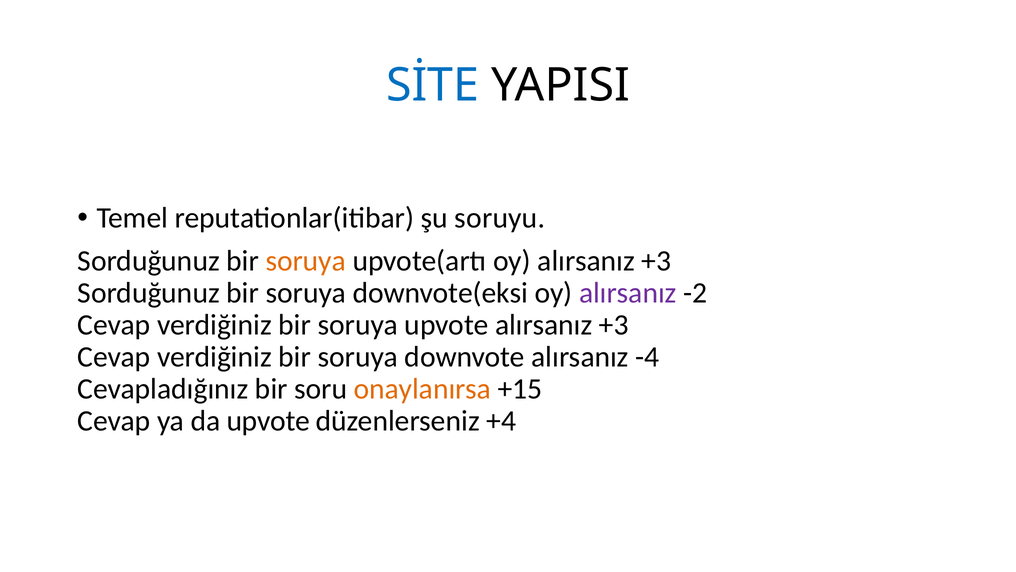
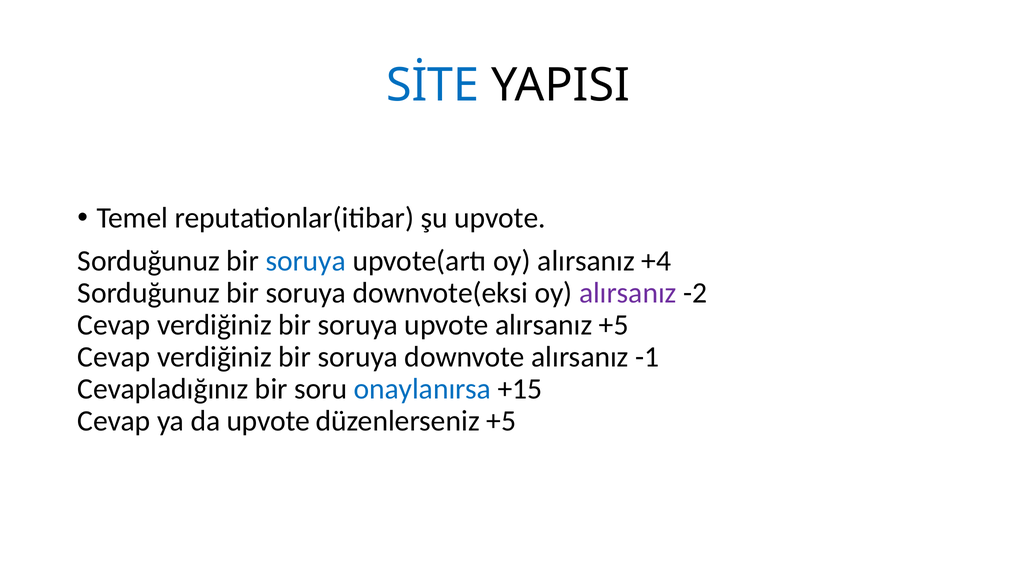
şu soruyu: soruyu -> upvote (500, 218)
soruya colour: orange -> blue (306, 261)
oy alırsanız +3: +3 -> +4 (656, 261)
upvote alırsanız +3: +3 -> +5 (614, 325)
-4: -4 -> -1 (647, 357)
onaylanırsa colour: orange -> blue (423, 389)
düzenlerseniz +4: +4 -> +5 (501, 421)
